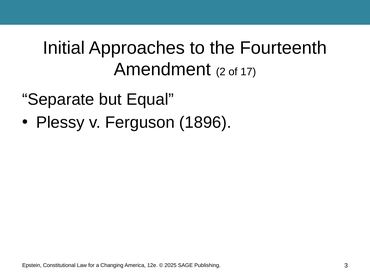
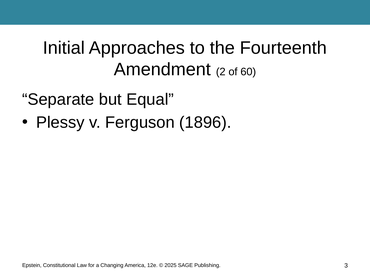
17: 17 -> 60 (248, 72)
